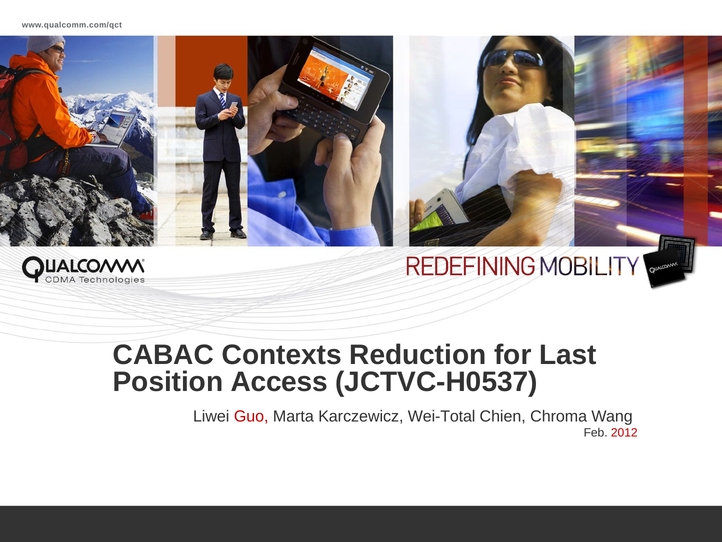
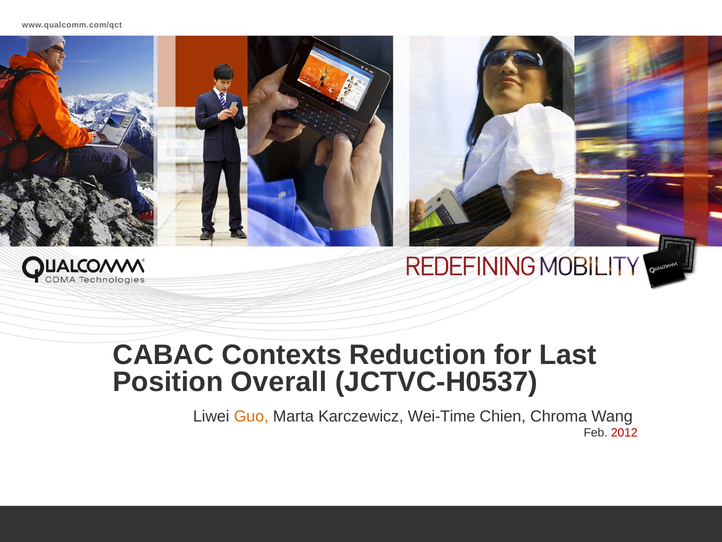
Access: Access -> Overall (279, 381)
Guo colour: red -> orange (251, 416)
Wei-Total: Wei-Total -> Wei-Time (442, 416)
